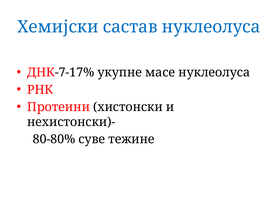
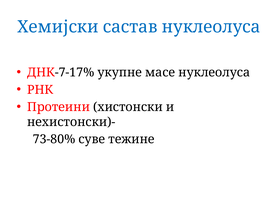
80-80%: 80-80% -> 73-80% (54, 139)
